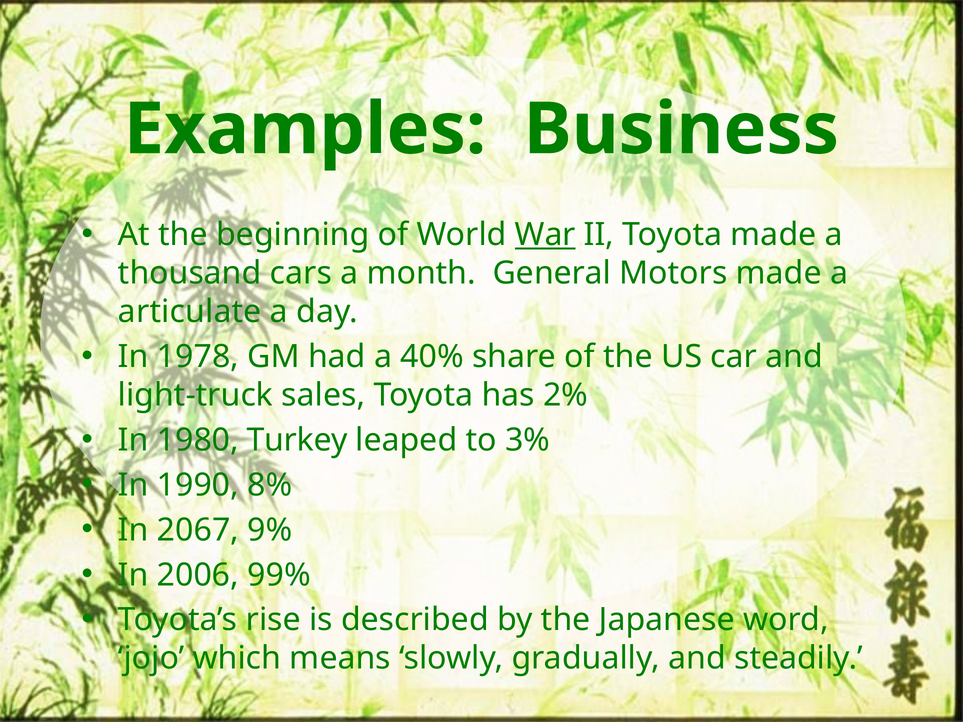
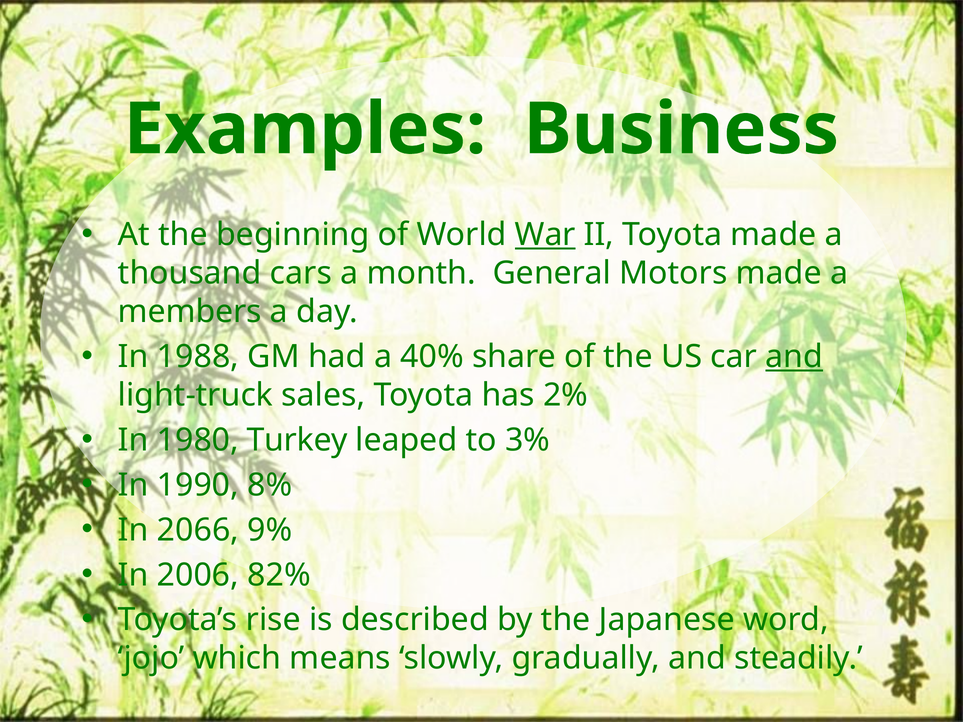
articulate: articulate -> members (190, 312)
1978: 1978 -> 1988 (198, 357)
and underline: none -> present (794, 357)
2067: 2067 -> 2066 (198, 530)
99%: 99% -> 82% (279, 575)
